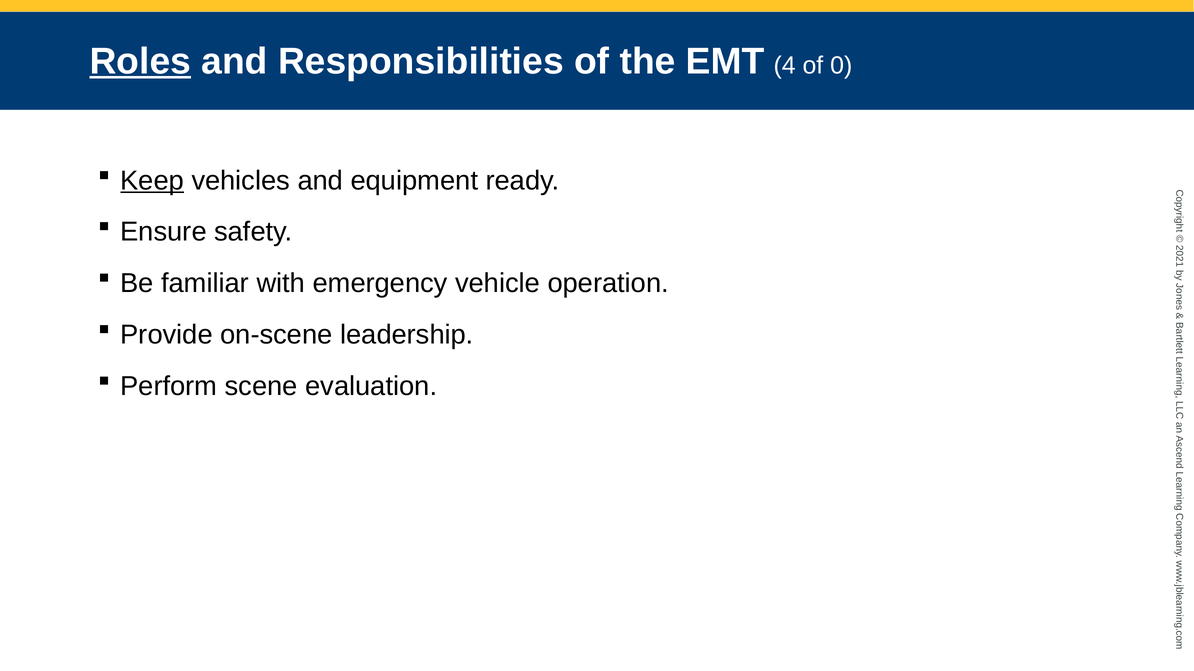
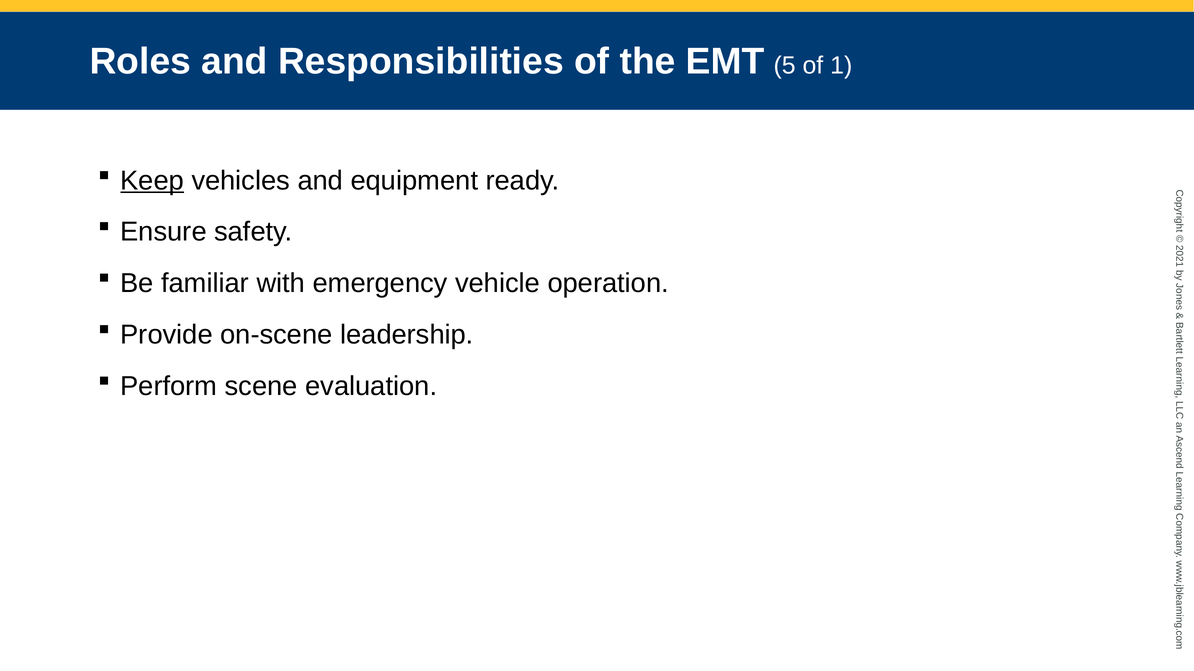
Roles underline: present -> none (140, 61)
4: 4 -> 5 (785, 65)
of 0: 0 -> 1 (841, 65)
